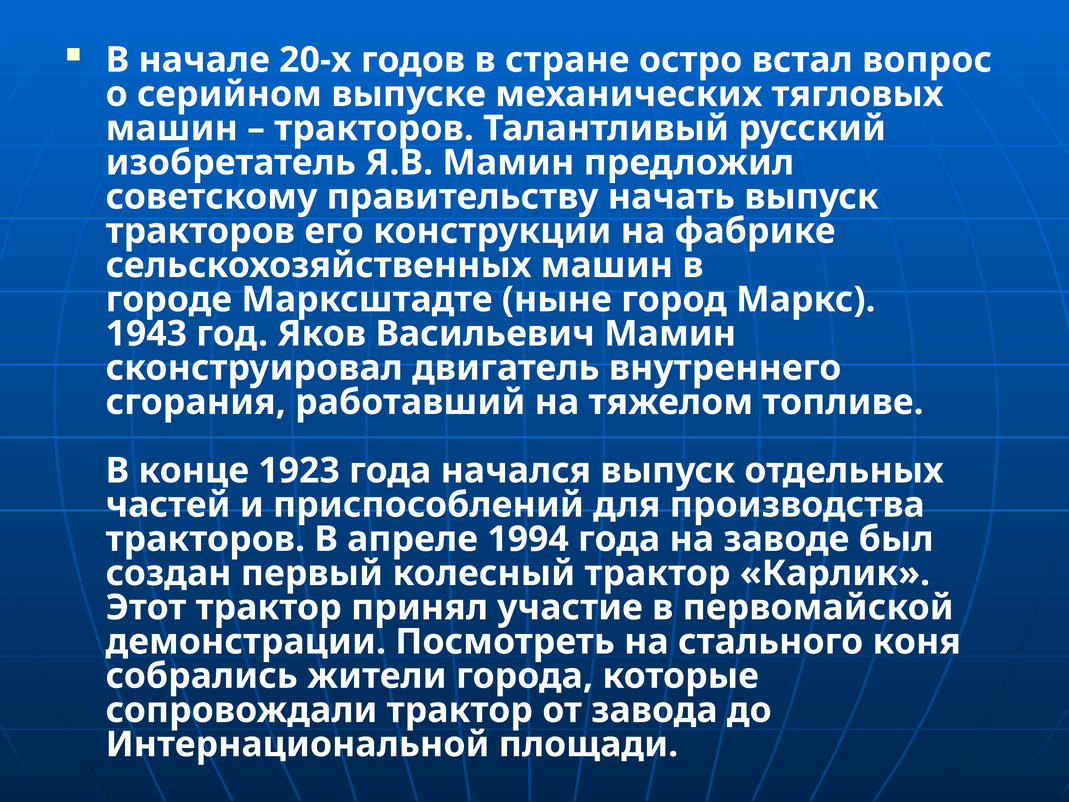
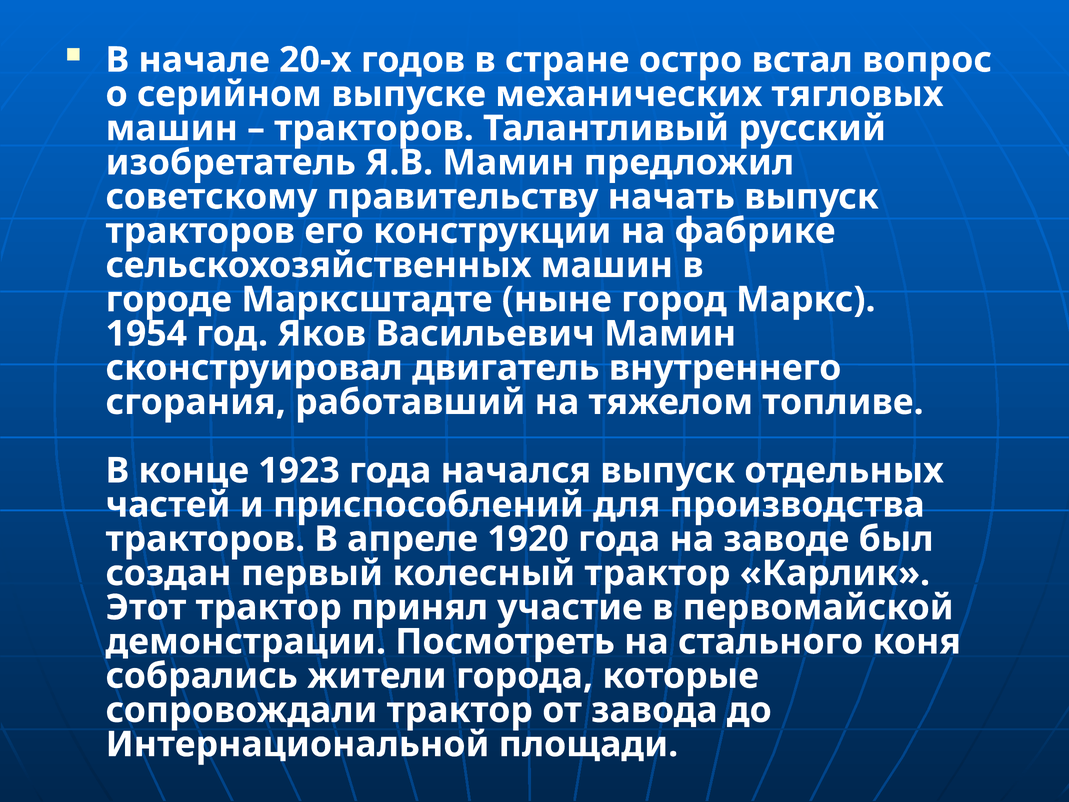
1943: 1943 -> 1954 (146, 334)
1994: 1994 -> 1920 (528, 539)
